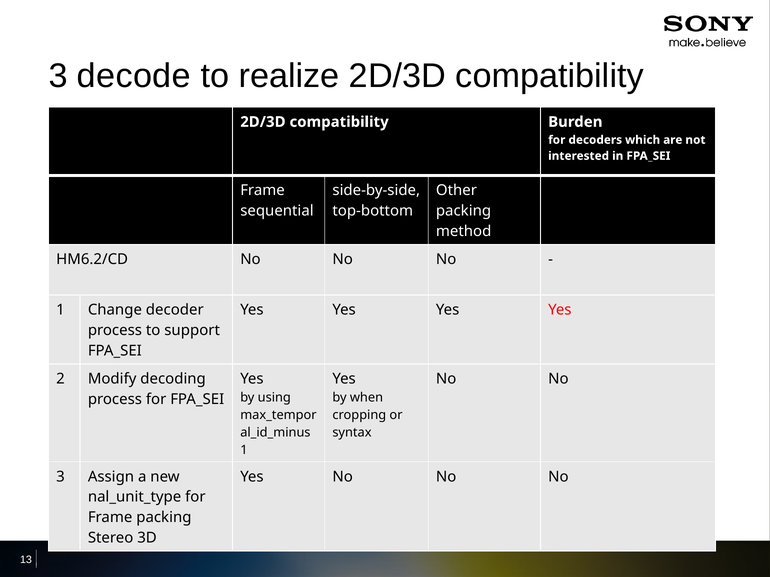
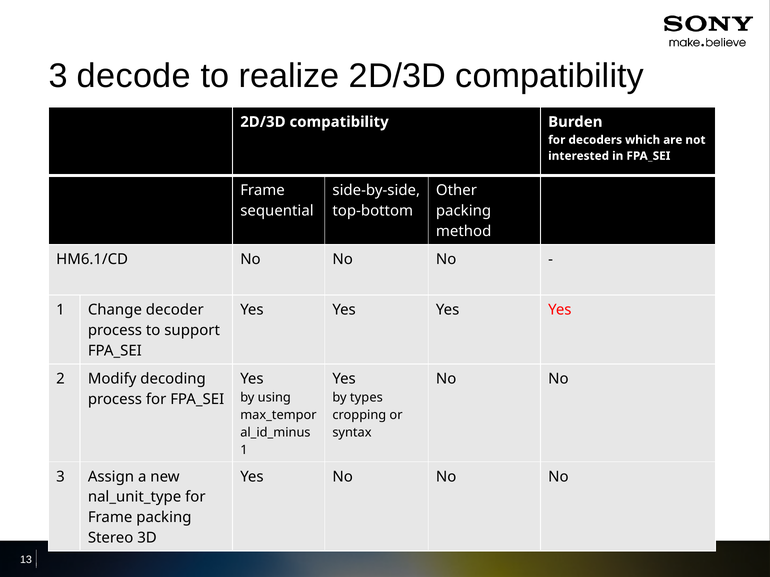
HM6.2/CD: HM6.2/CD -> HM6.1/CD (92, 260)
when: when -> types (366, 398)
